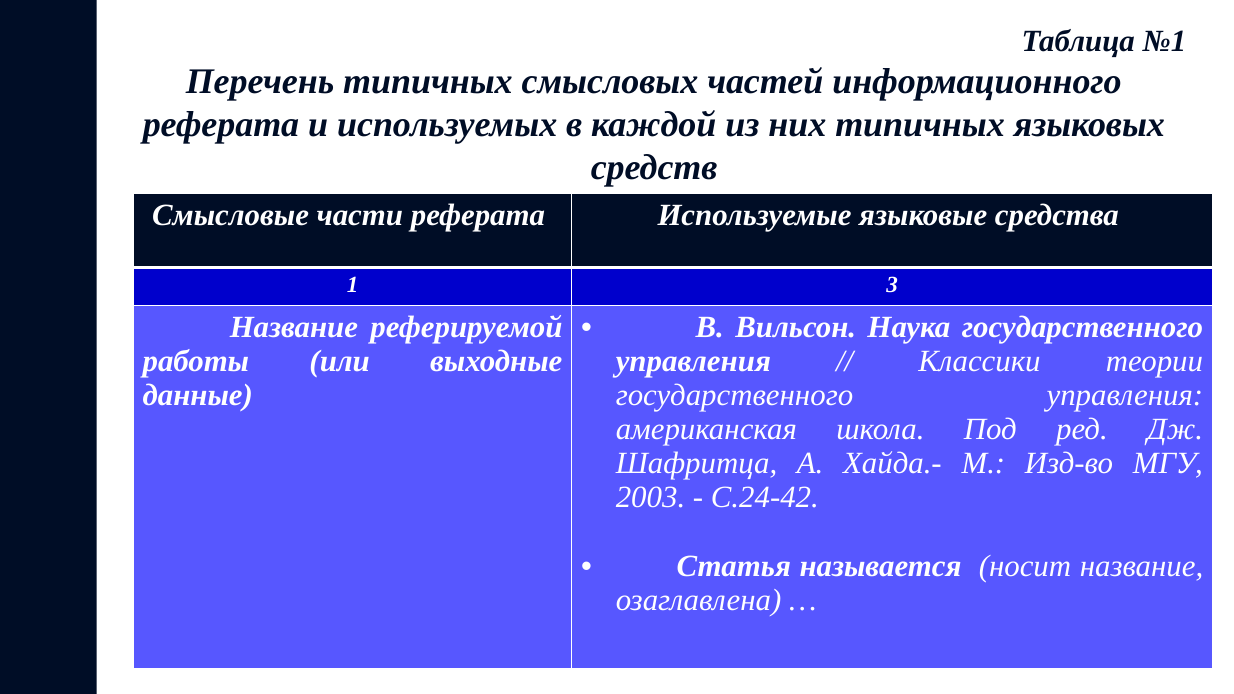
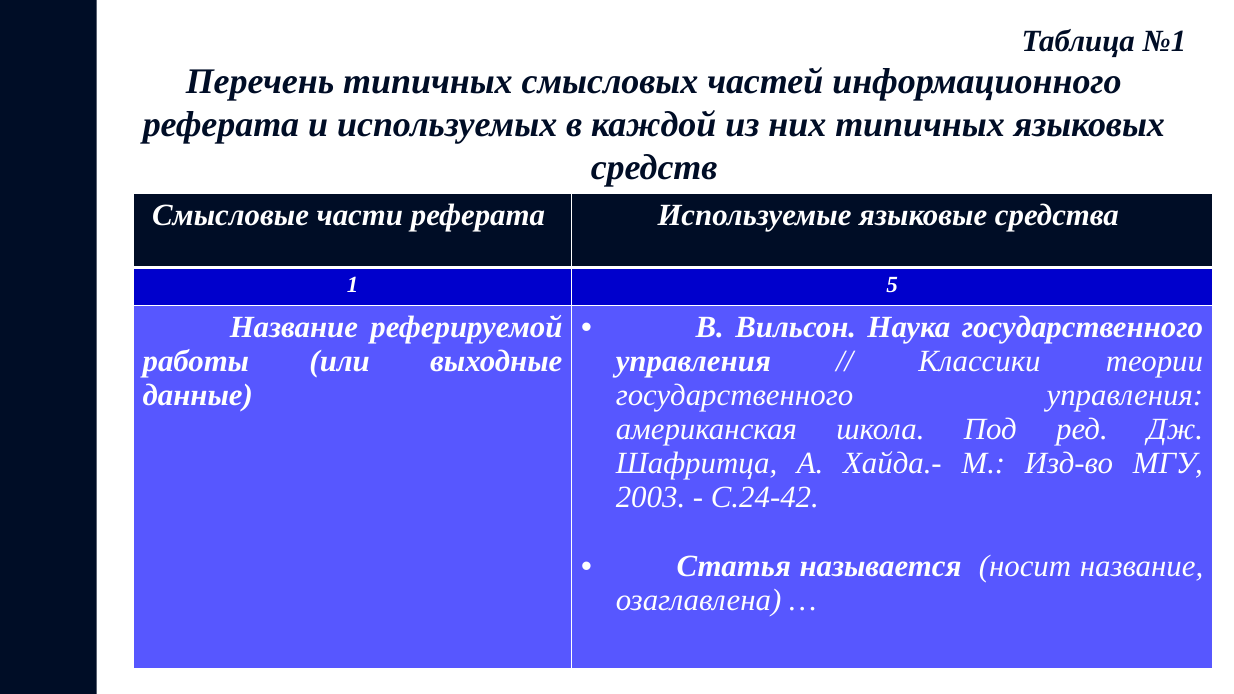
3: 3 -> 5 (892, 285)
